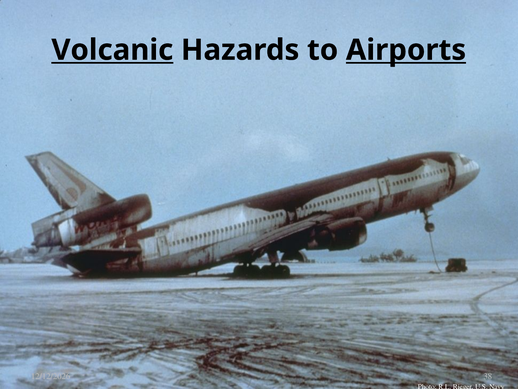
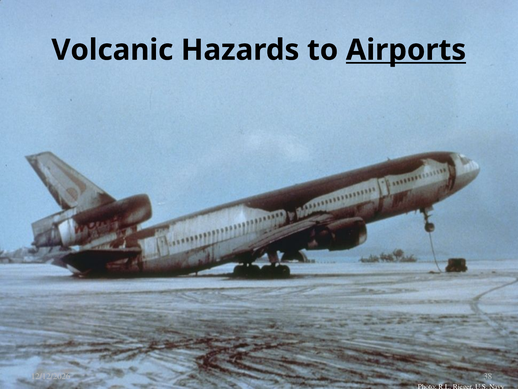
Volcanic underline: present -> none (112, 50)
